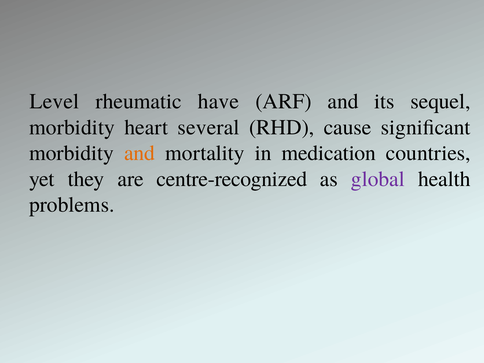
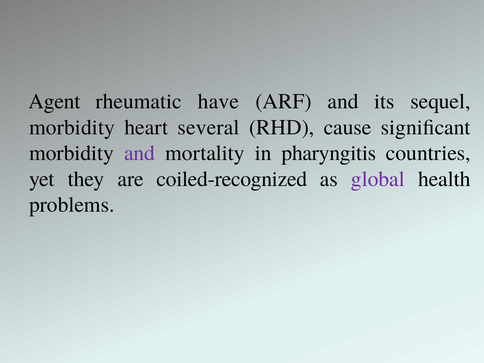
Level: Level -> Agent (55, 102)
and colour: orange -> purple (140, 153)
medication: medication -> pharyngitis (329, 153)
centre-recognized: centre-recognized -> coiled-recognized (232, 179)
